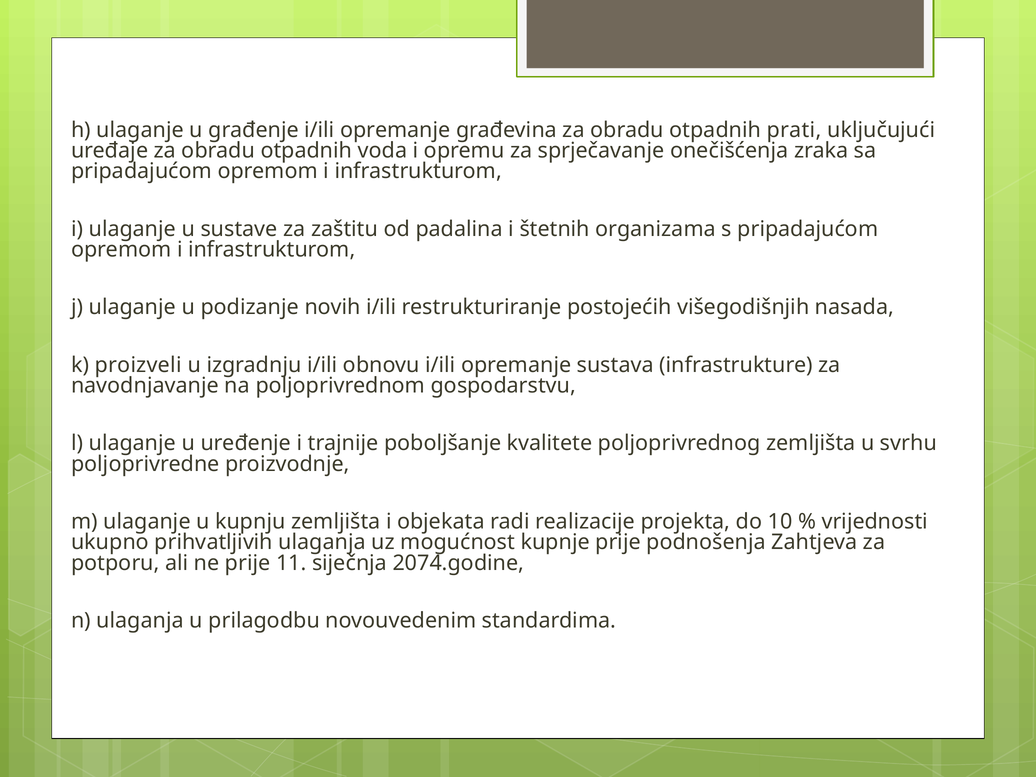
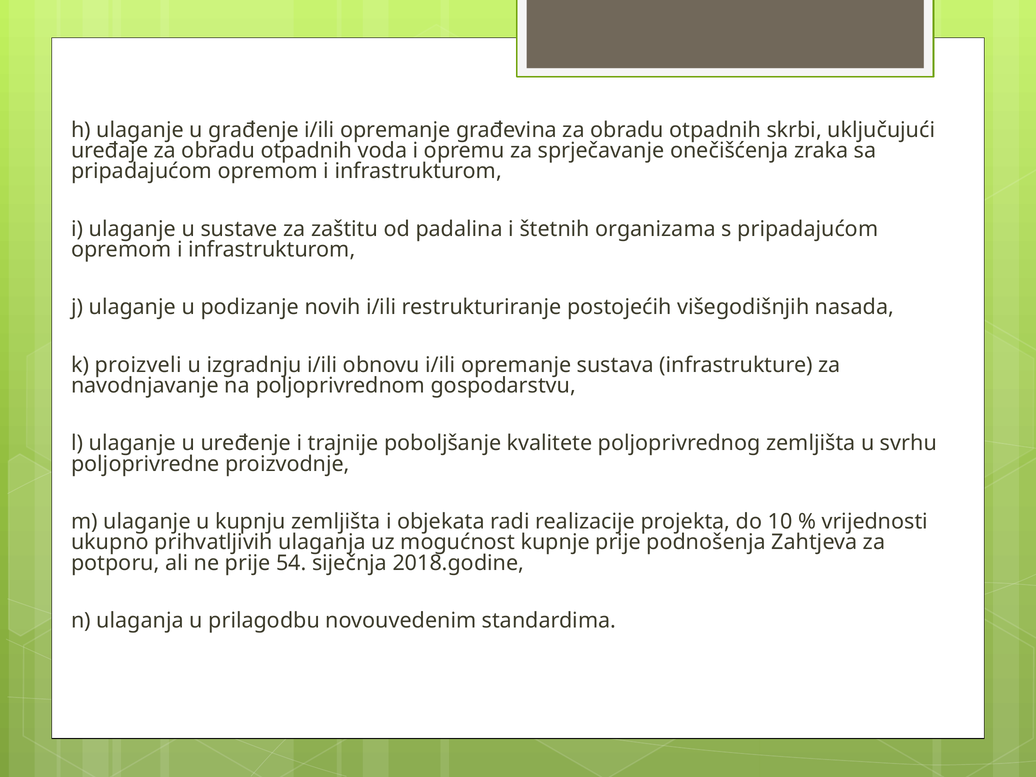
prati: prati -> skrbi (794, 130)
11: 11 -> 54 (291, 563)
2074.godine: 2074.godine -> 2018.godine (458, 563)
